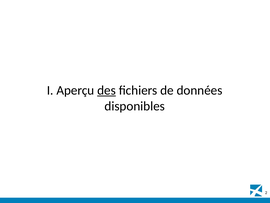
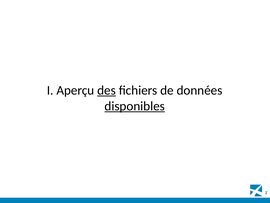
disponibles underline: none -> present (135, 106)
